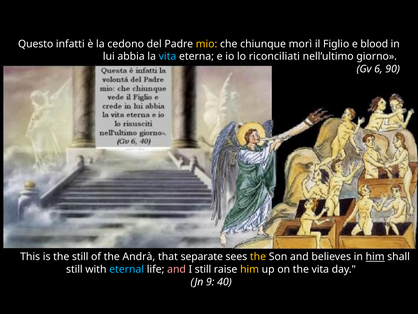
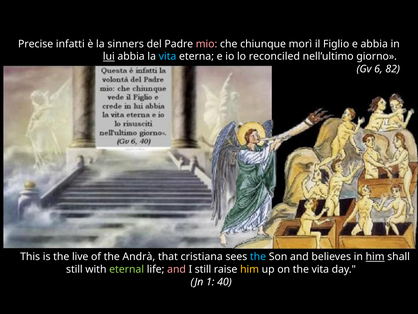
Questo: Questo -> Precise (36, 44)
cedono: cedono -> sinners (126, 44)
mio colour: yellow -> pink (207, 44)
e blood: blood -> abbia (374, 44)
lui underline: none -> present (109, 56)
riconciliati: riconciliati -> reconciled (274, 56)
90: 90 -> 82 (393, 69)
the still: still -> live (80, 256)
separate: separate -> cristiana (202, 256)
the colour: yellow -> light blue (258, 256)
eternal colour: light blue -> light green (127, 269)
9: 9 -> 1 (210, 281)
